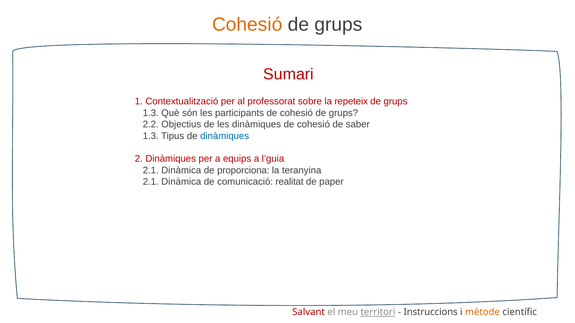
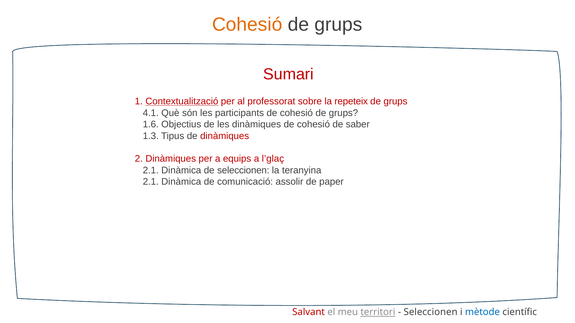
Contextualització underline: none -> present (182, 102)
1.3: 1.3 -> 4.1 (151, 113)
2.2: 2.2 -> 1.6 (151, 125)
dinàmiques colour: blue -> red (225, 136)
l’guia: l’guia -> l’glaç (273, 159)
de proporciona: proporciona -> seleccionen (243, 171)
realitat: realitat -> assolir (289, 182)
Instruccions: Instruccions -> Seleccionen (431, 313)
mètode colour: orange -> blue (482, 313)
